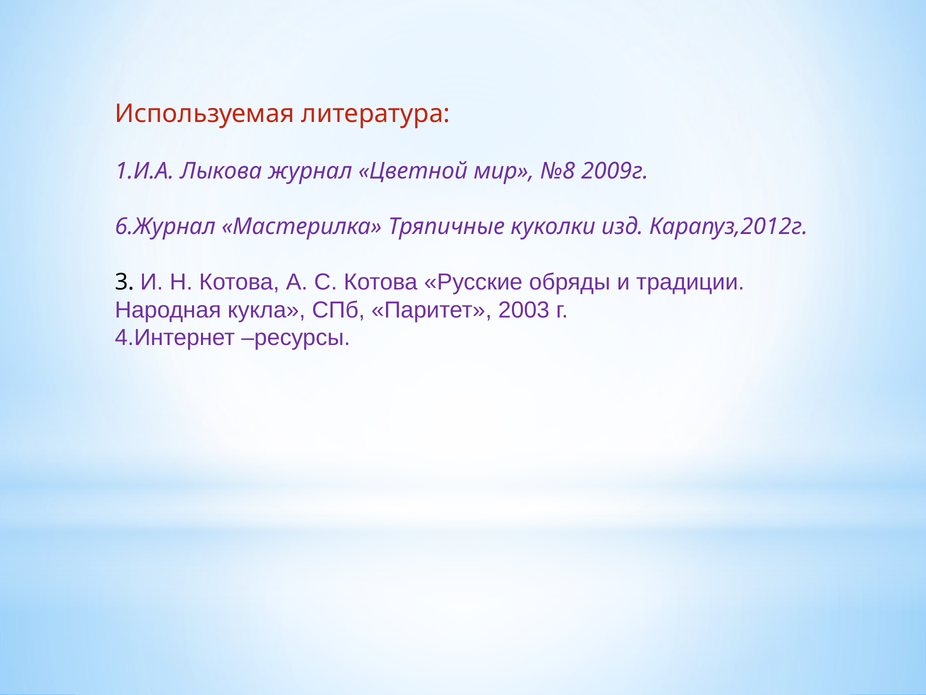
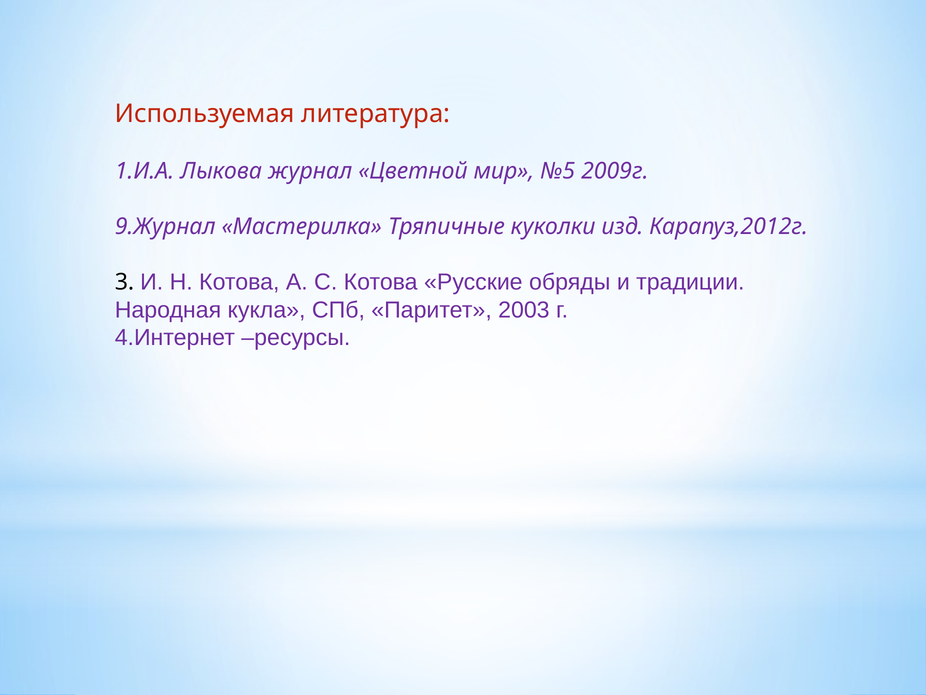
№8: №8 -> №5 (558, 171)
6.Журнал: 6.Журнал -> 9.Журнал (165, 226)
